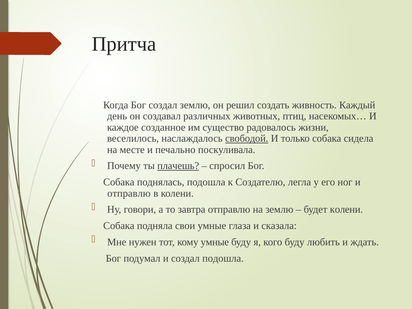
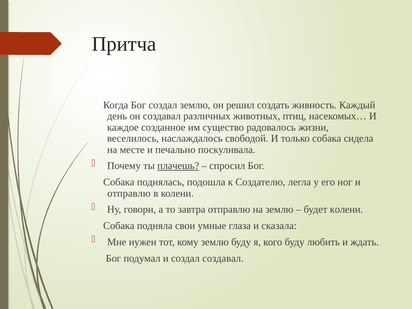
свободой underline: present -> none (247, 138)
кому умные: умные -> землю (215, 242)
создал подошла: подошла -> создавал (223, 258)
